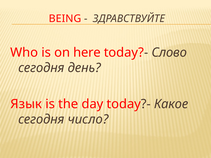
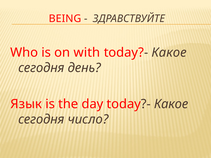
here: here -> with (87, 53)
Слово: Слово -> Какое (169, 53)
